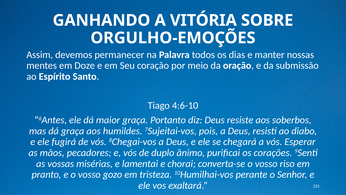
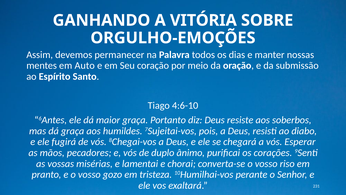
Doze: Doze -> Auto (85, 66)
